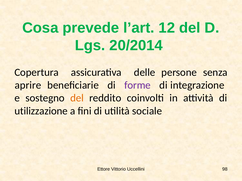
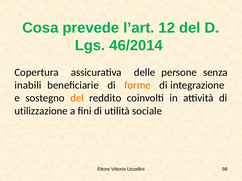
20/2014: 20/2014 -> 46/2014 (136, 46)
aprire: aprire -> inabili (28, 85)
forme colour: purple -> orange (138, 85)
